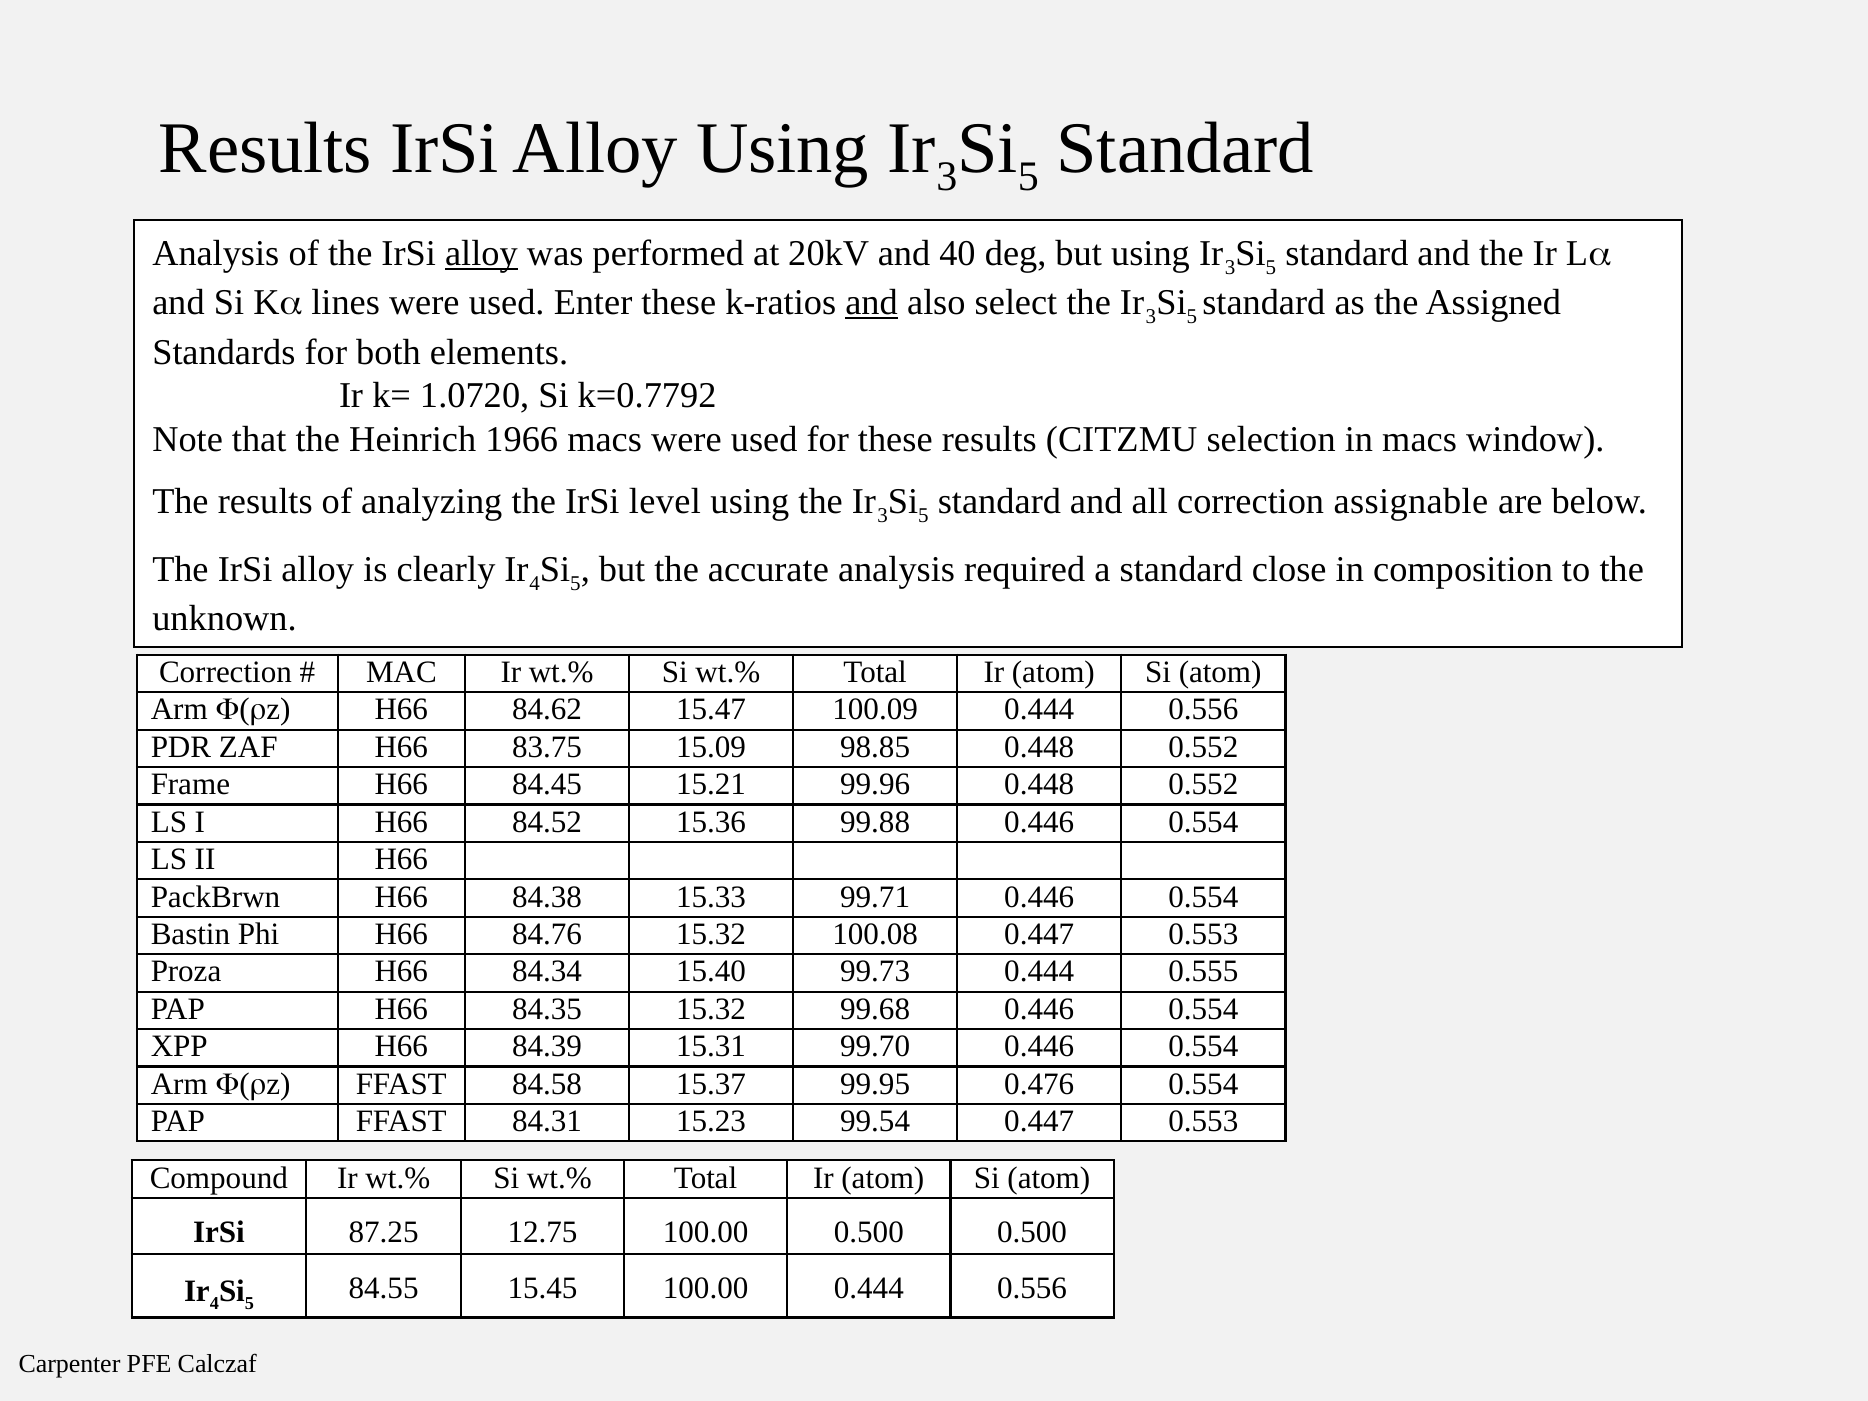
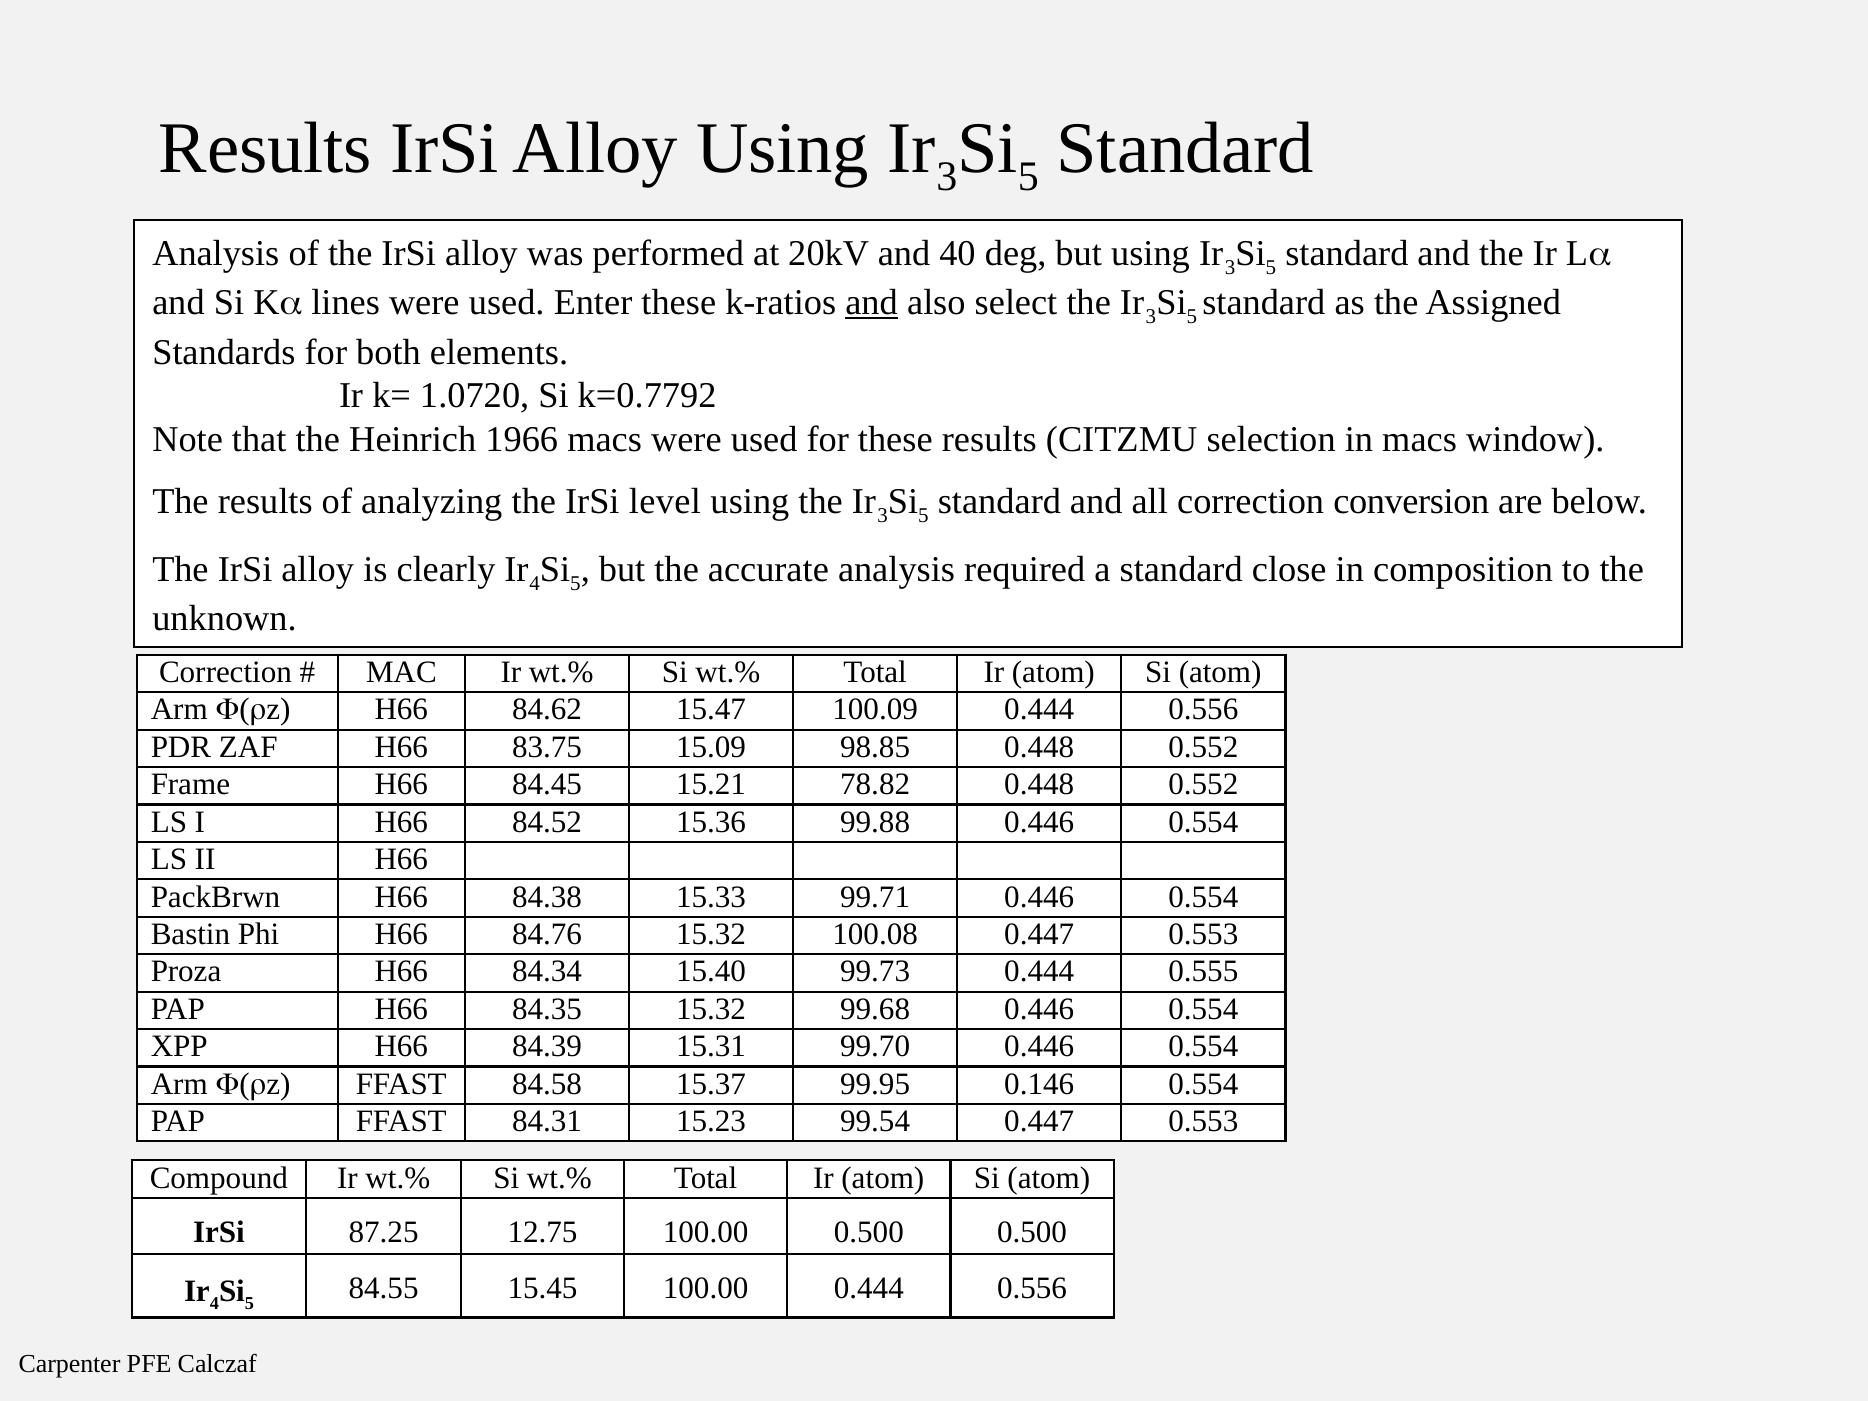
alloy underline: present -> none (481, 253)
assignable: assignable -> conversion (1411, 501)
99.96: 99.96 -> 78.82 (875, 785)
0.476: 0.476 -> 0.146 (1039, 1084)
